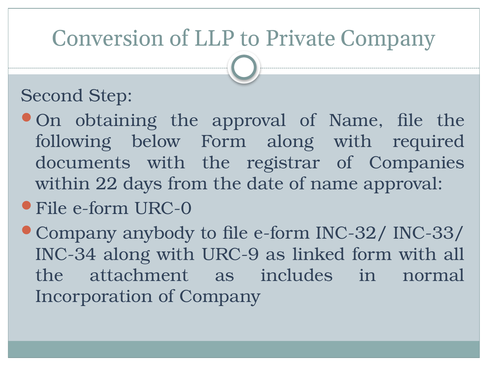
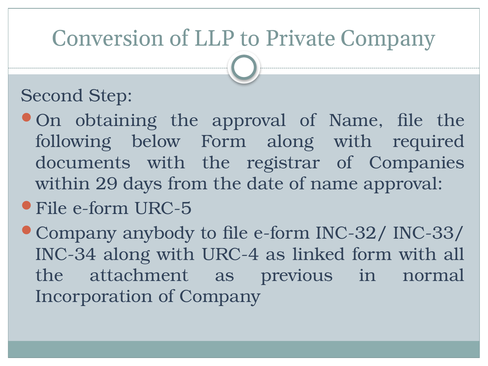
22: 22 -> 29 (107, 184)
URC-0: URC-0 -> URC-5 (163, 208)
URC-9: URC-9 -> URC-4 (230, 254)
includes: includes -> previous (297, 275)
